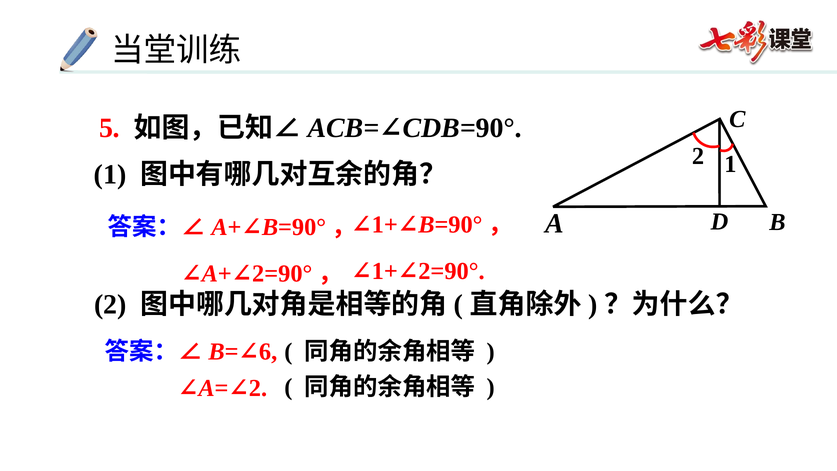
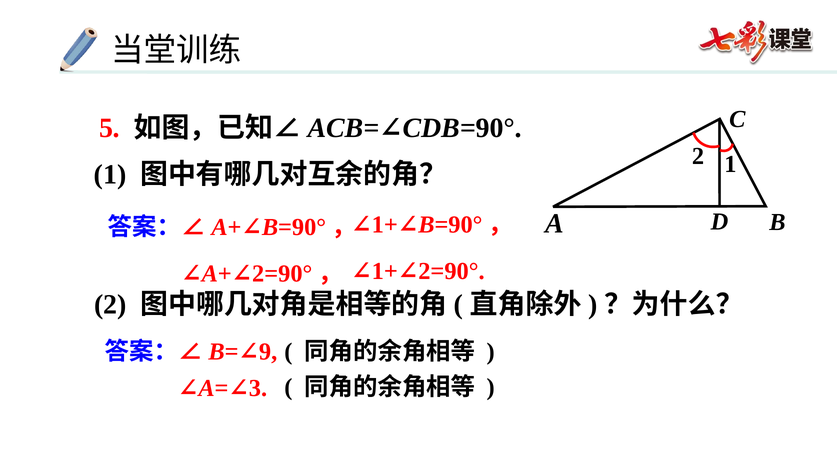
6: 6 -> 9 (268, 352)
2: 2 -> 3 (258, 388)
